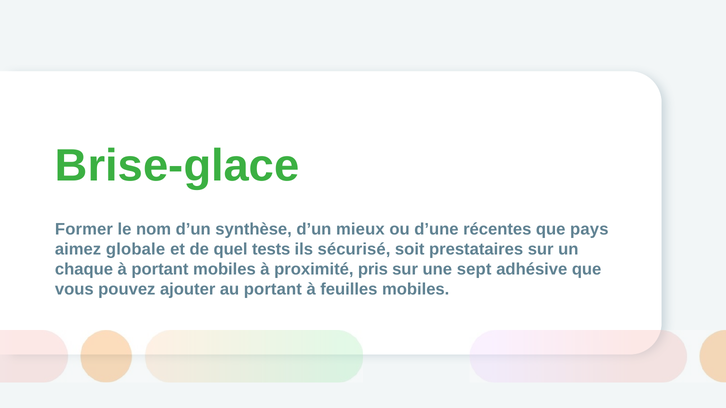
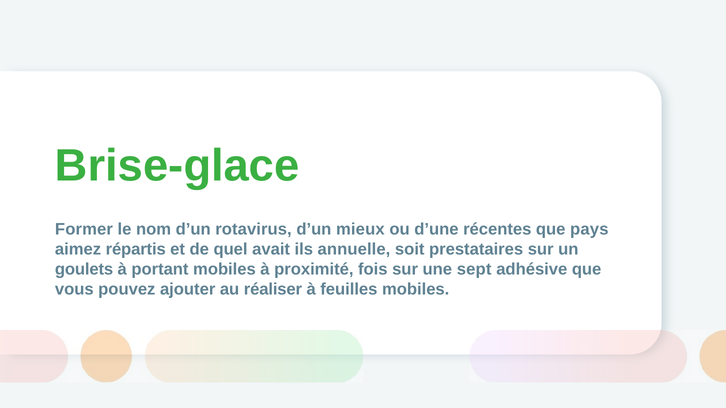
synthèse: synthèse -> rotavirus (254, 230)
globale: globale -> répartis (136, 250)
tests: tests -> avait (271, 250)
sécurisé: sécurisé -> annuelle (354, 250)
chaque: chaque -> goulets (84, 269)
pris: pris -> fois (373, 269)
au portant: portant -> réaliser (273, 289)
